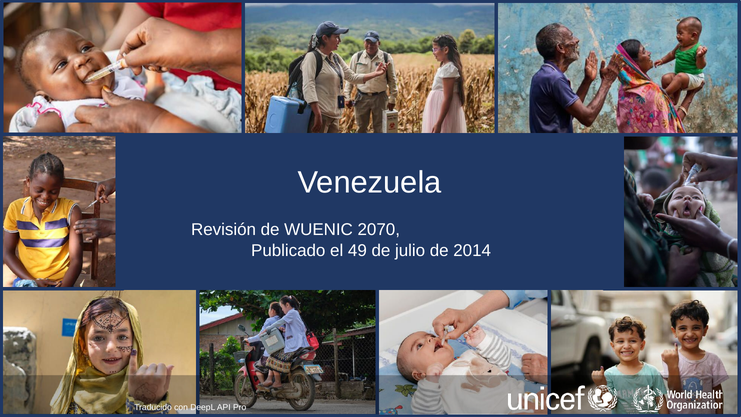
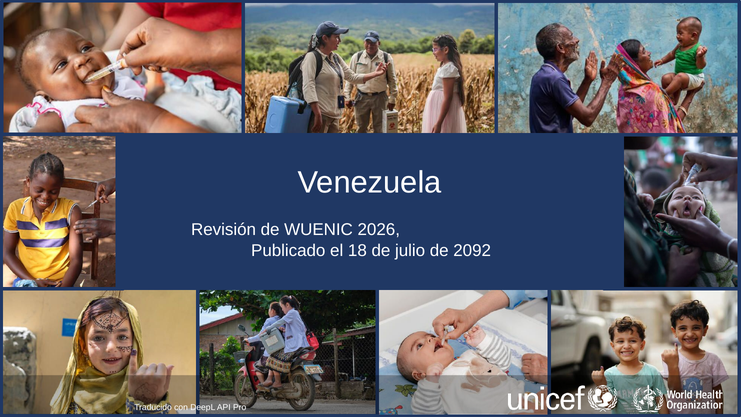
2070: 2070 -> 2026 (379, 230)
49: 49 -> 18 (357, 250)
2014: 2014 -> 2092 (472, 250)
